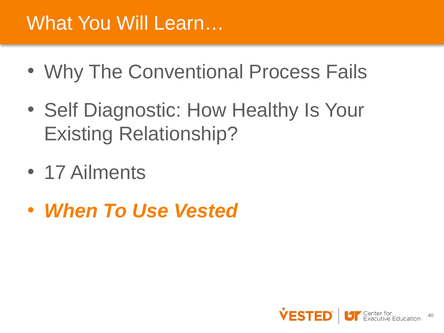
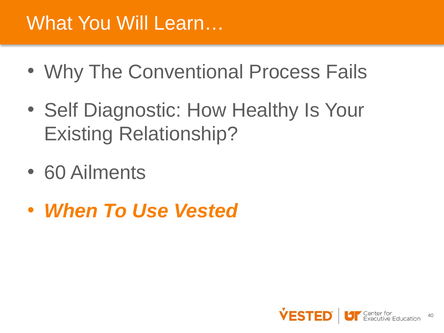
17: 17 -> 60 (55, 173)
